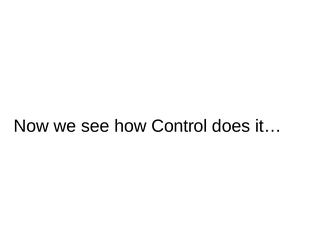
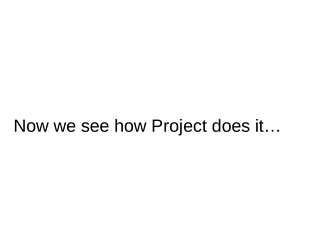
Control: Control -> Project (179, 126)
